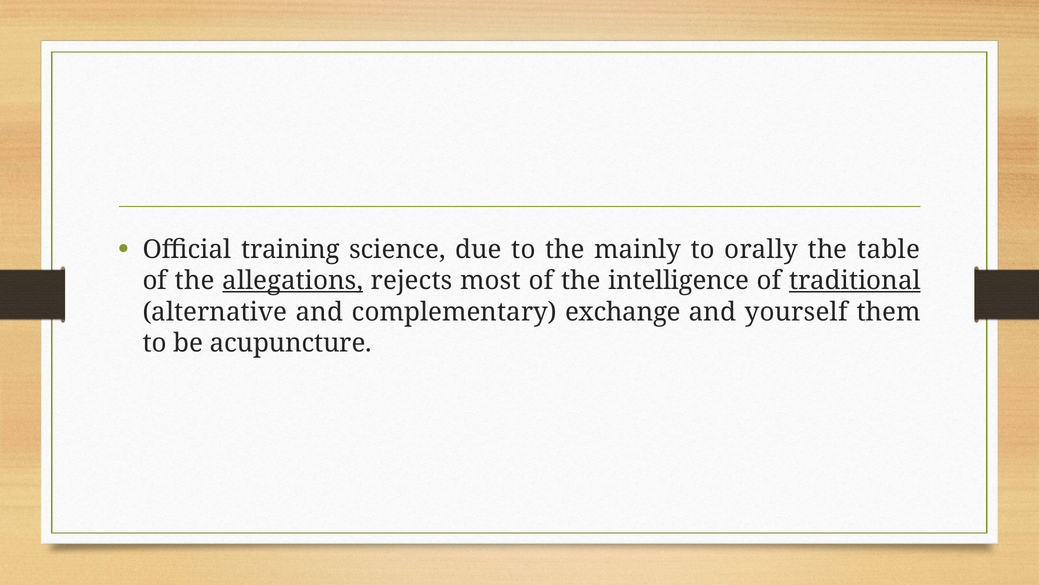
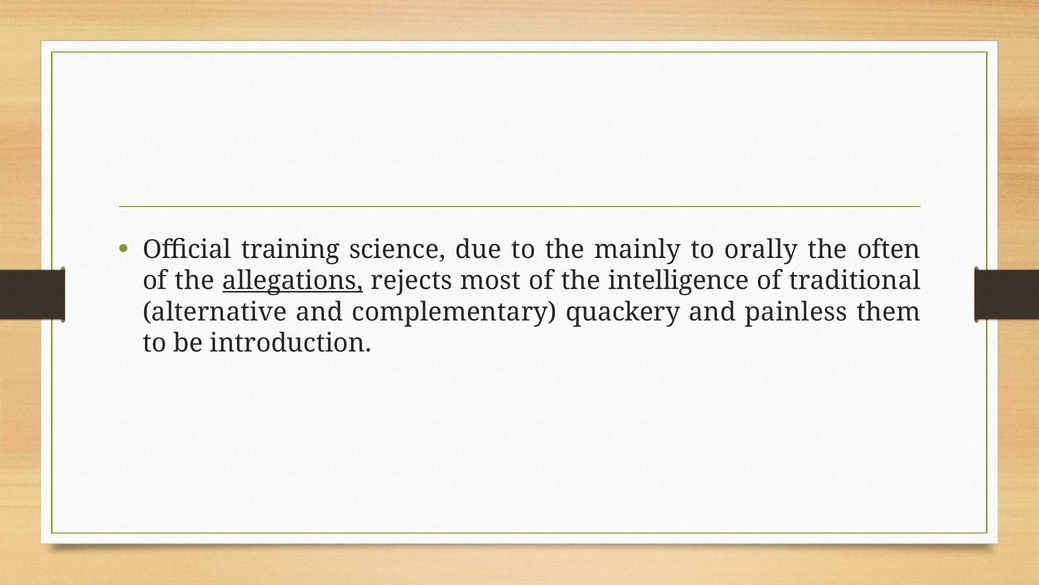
table: table -> often (889, 249)
traditional underline: present -> none (855, 280)
exchange: exchange -> quackery (623, 312)
yourself: yourself -> painless (796, 312)
acupuncture: acupuncture -> introduction (291, 343)
